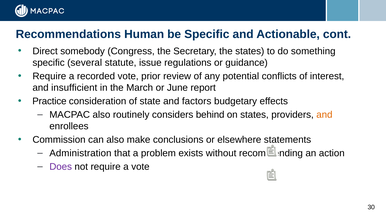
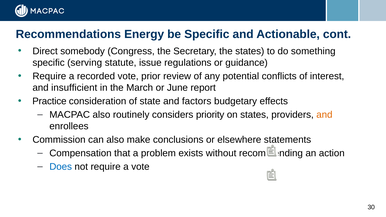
Human: Human -> Energy (144, 34)
several: several -> serving (85, 63)
behind: behind -> priority (210, 115)
Administration: Administration -> Compensation (80, 153)
Does colour: purple -> blue (61, 167)
